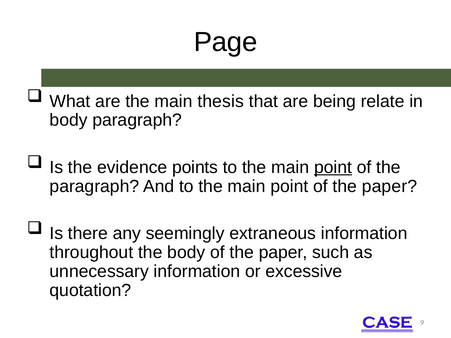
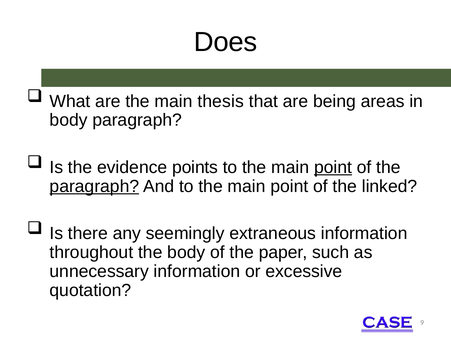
Page: Page -> Does (226, 42)
relate: relate -> areas (383, 101)
paragraph underline: none -> present (94, 186)
point of the paper: paper -> linked (390, 186)
